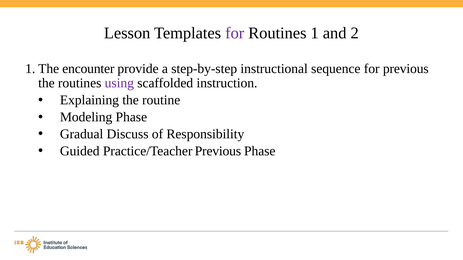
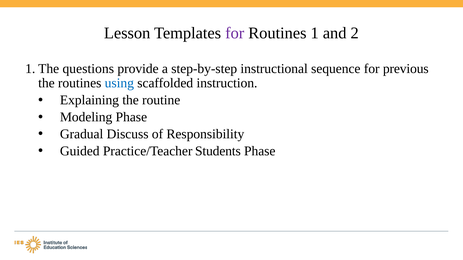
encounter: encounter -> questions (88, 69)
using colour: purple -> blue (119, 83)
Practice/Teacher Previous: Previous -> Students (218, 151)
